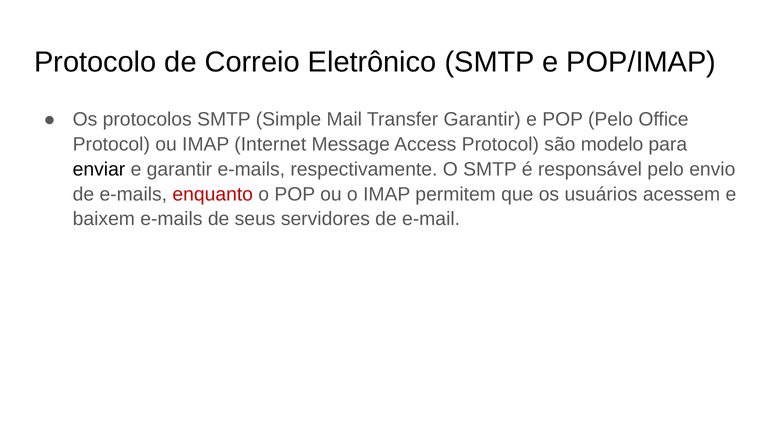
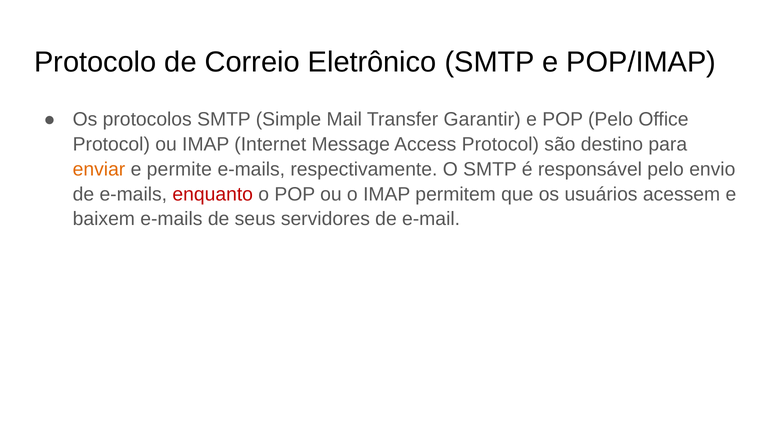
modelo: modelo -> destino (612, 144)
enviar colour: black -> orange (99, 169)
e garantir: garantir -> permite (179, 169)
